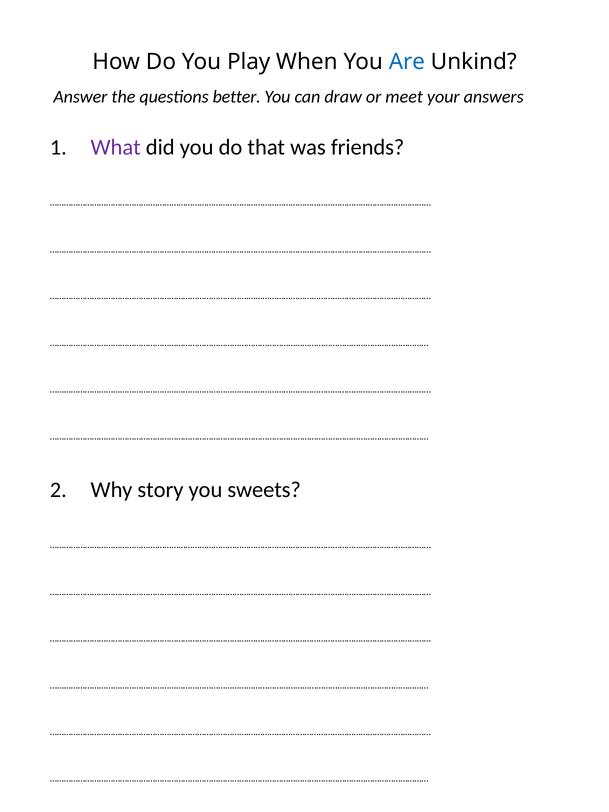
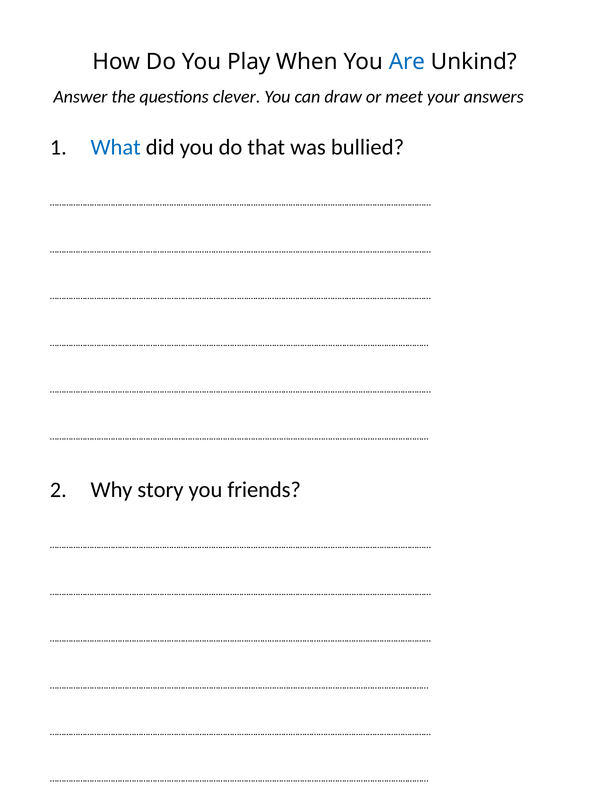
better: better -> clever (237, 97)
What colour: purple -> blue (116, 147)
friends: friends -> bullied (368, 147)
sweets: sweets -> friends (264, 490)
